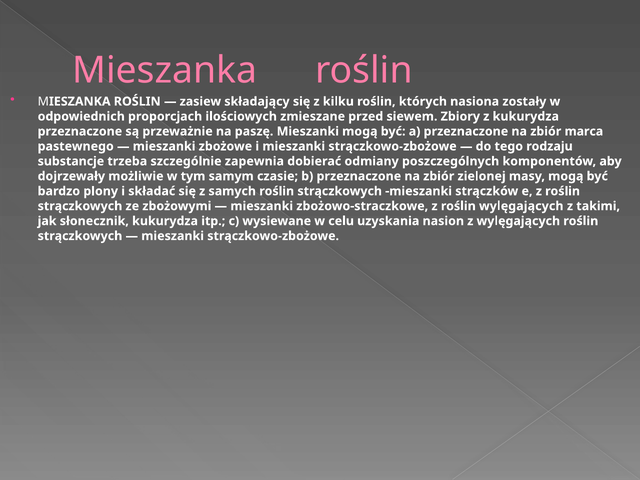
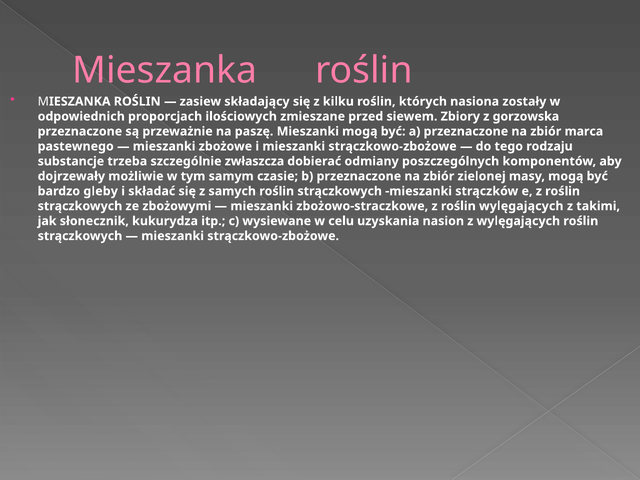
z kukurydza: kukurydza -> gorzowska (526, 116)
zapewnia: zapewnia -> zwłaszcza (254, 161)
plony: plony -> gleby (101, 191)
